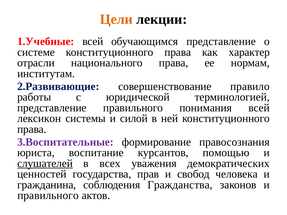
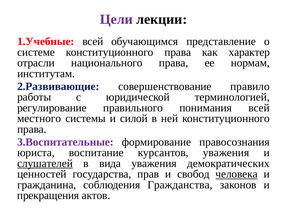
Цели colour: orange -> purple (116, 19)
представление: представление -> регулирование (52, 108)
лексикон: лексикон -> местного (39, 119)
курсантов помощью: помощью -> уважения (226, 153)
всех: всех -> вида (110, 164)
человека underline: none -> present (237, 174)
правильного: правильного -> прекращения (48, 196)
